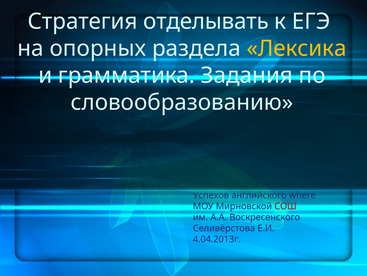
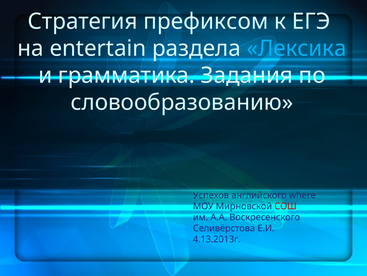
отделывать: отделывать -> префиксом (206, 21)
опорных: опорных -> entertain (98, 48)
Лексика colour: yellow -> light blue (297, 48)
4.04.2013г: 4.04.2013г -> 4.13.2013г (217, 239)
